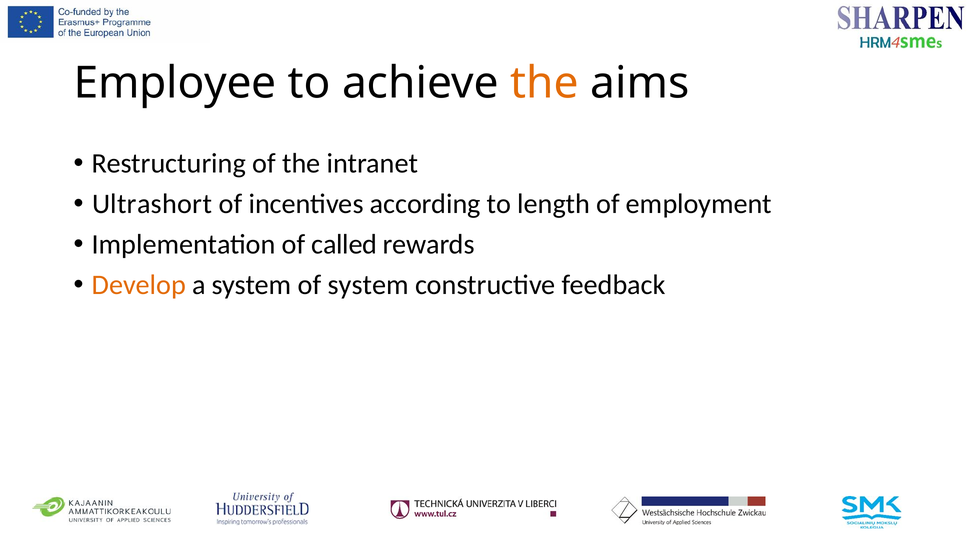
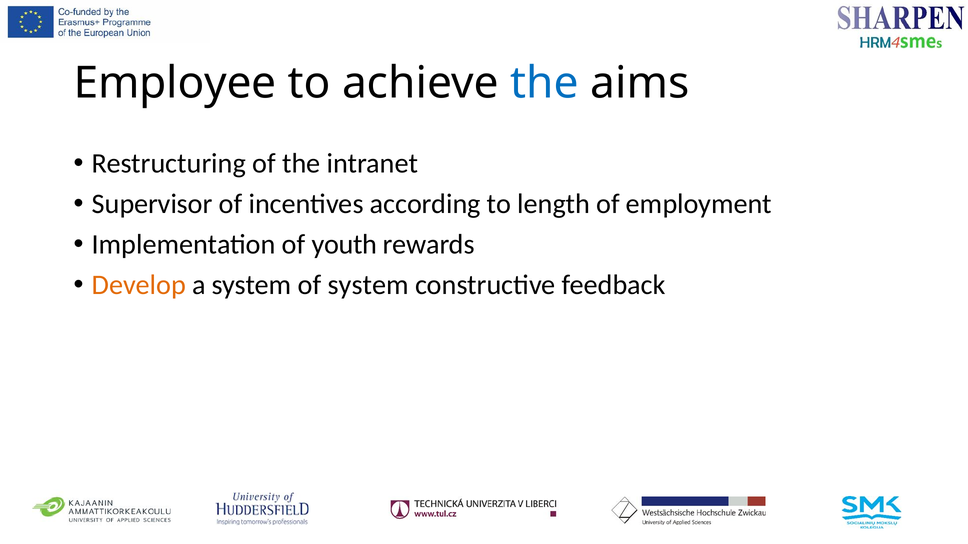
the colour: orange -> blue (544, 83)
Ultrashort: Ultrashort -> Supervisor (152, 204)
called: called -> youth (344, 245)
